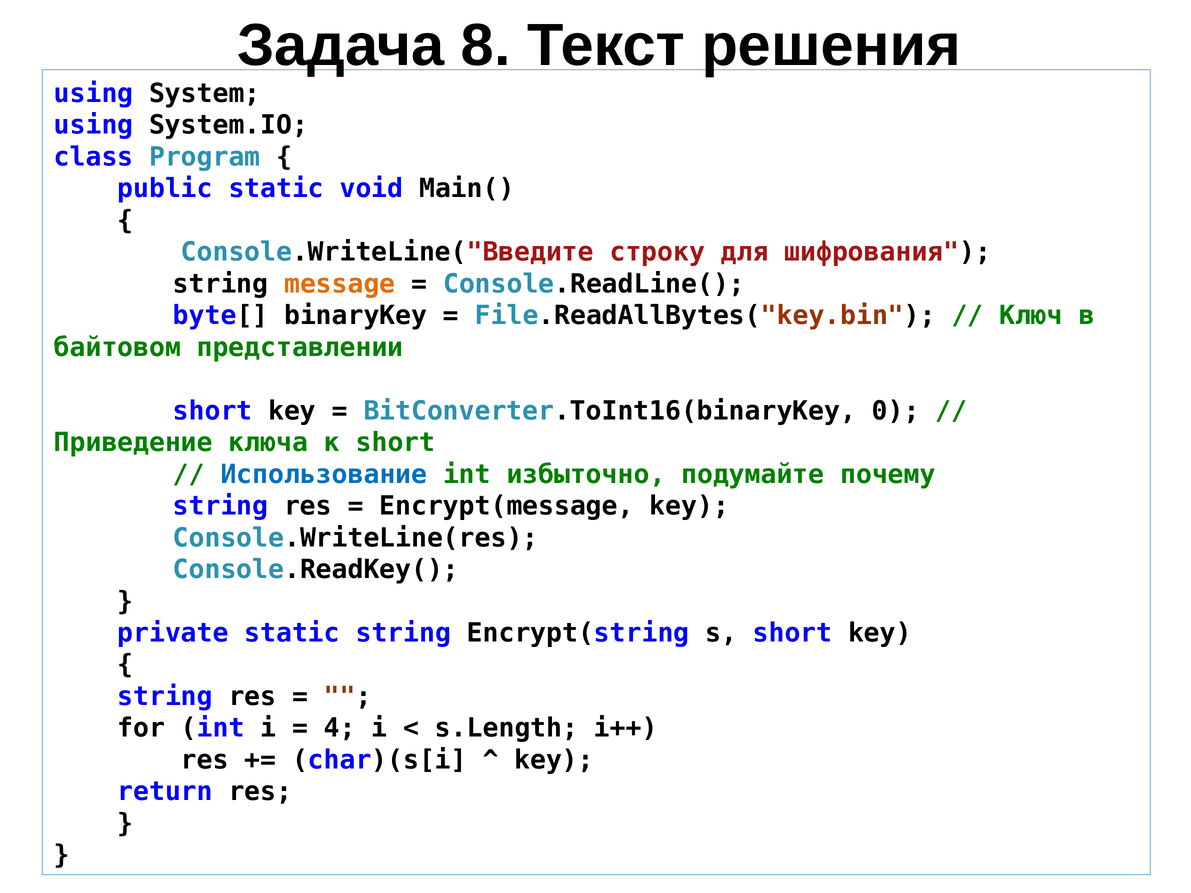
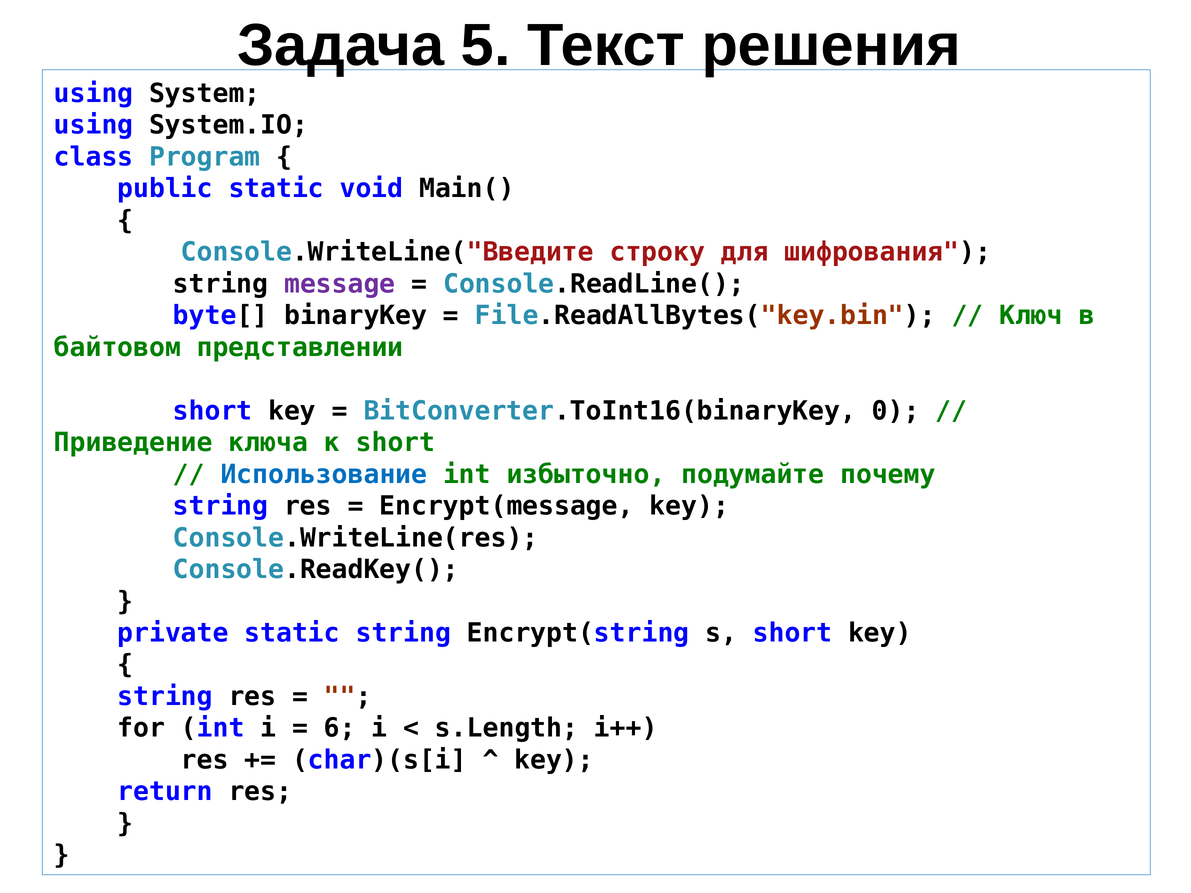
8: 8 -> 5 (486, 46)
message colour: orange -> purple (340, 284)
4: 4 -> 6 (340, 728)
